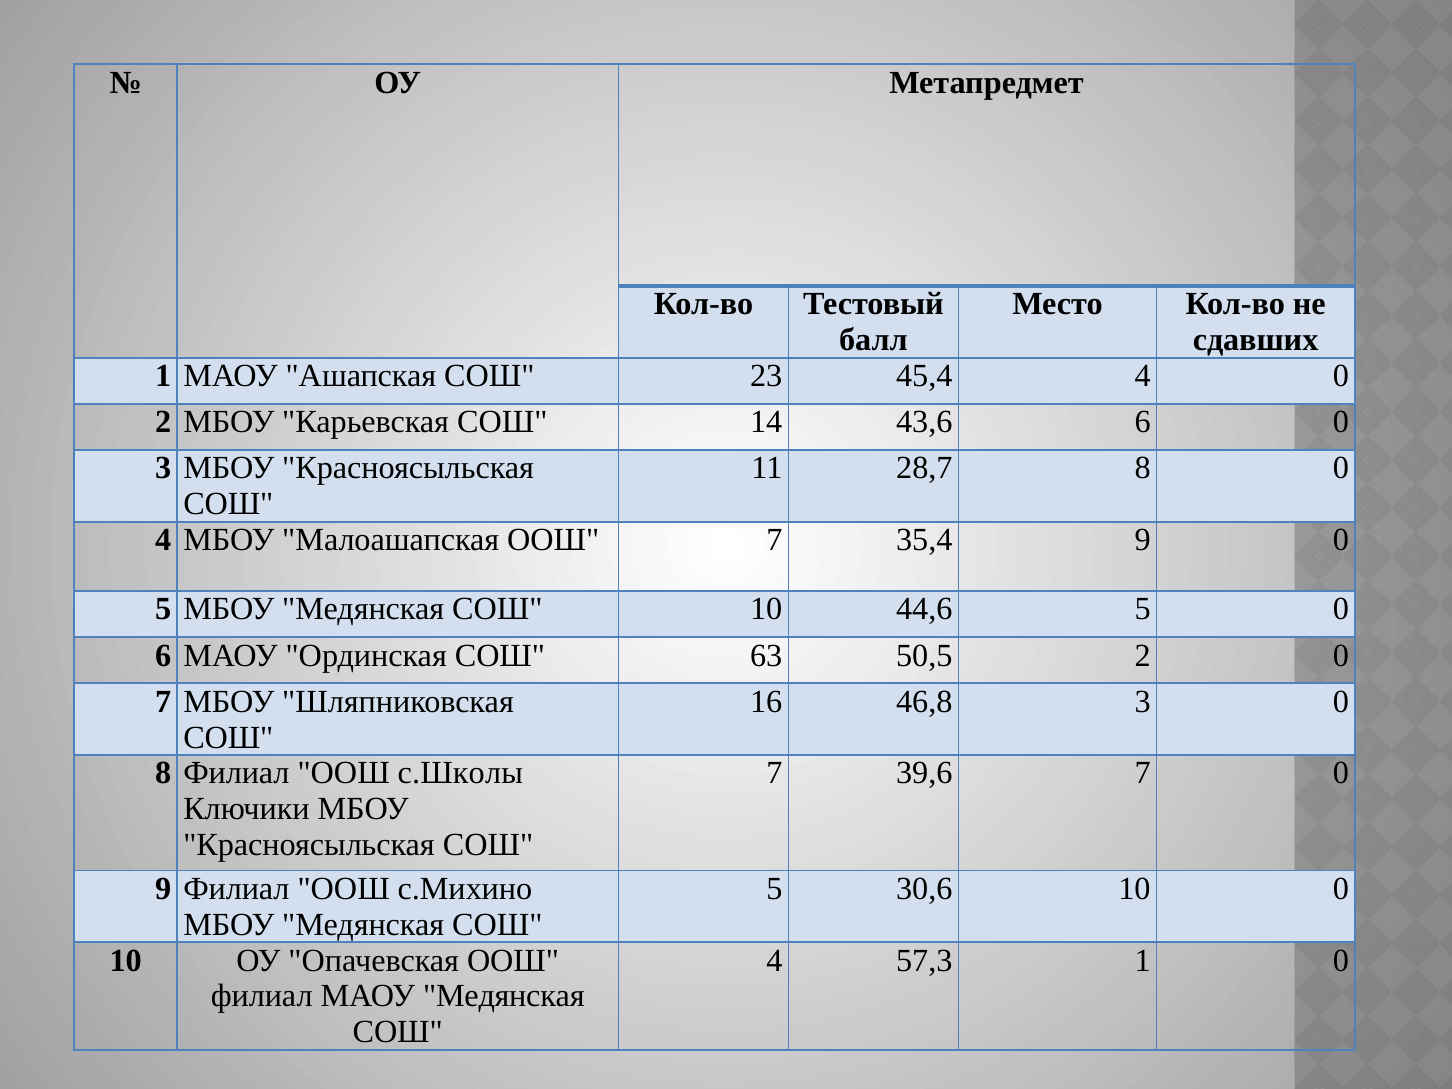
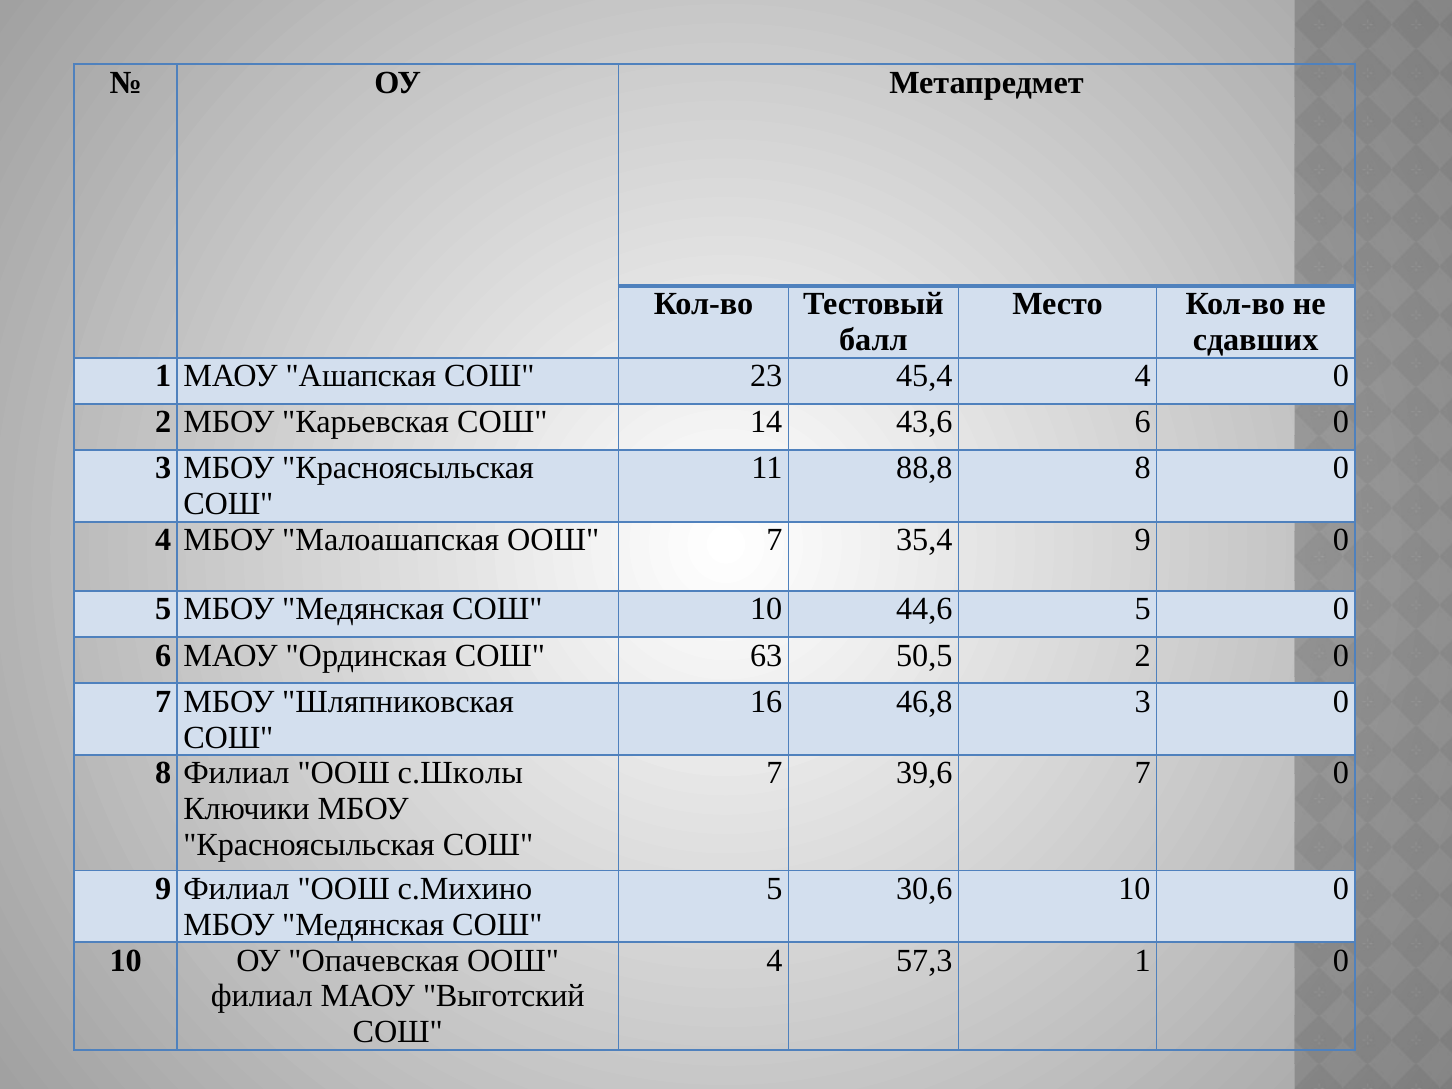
28,7: 28,7 -> 88,8 (924, 468)
МАОУ Медянская: Медянская -> Выготский (504, 996)
